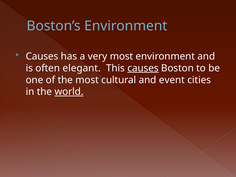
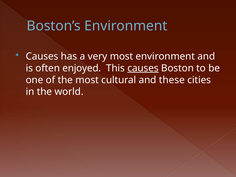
elegant: elegant -> enjoyed (82, 68)
event: event -> these (172, 80)
world underline: present -> none (69, 92)
